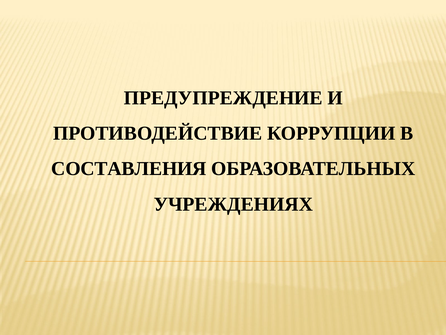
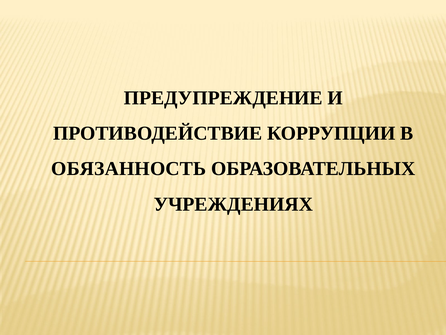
СОСТАВЛЕНИЯ: СОСТАВЛЕНИЯ -> ОБЯЗАННОСТЬ (129, 169)
